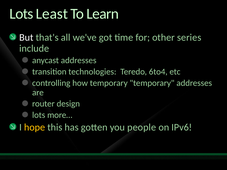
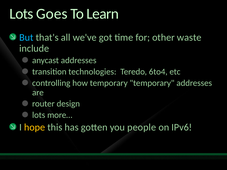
Least: Least -> Goes (52, 14)
But colour: white -> light blue (26, 38)
series: series -> waste (189, 38)
